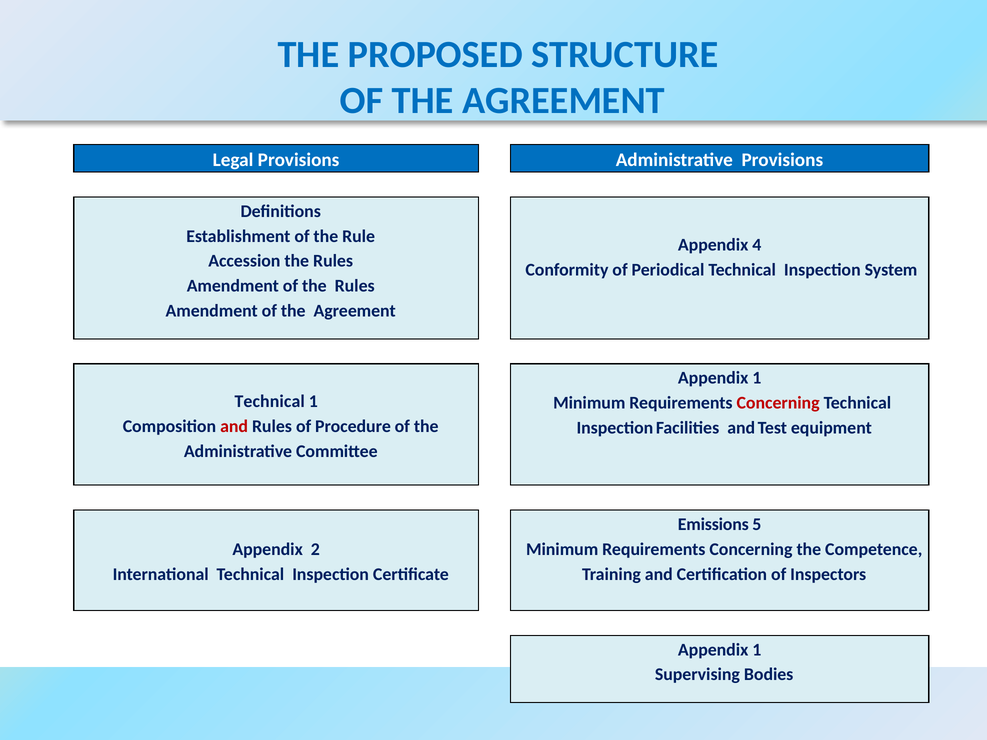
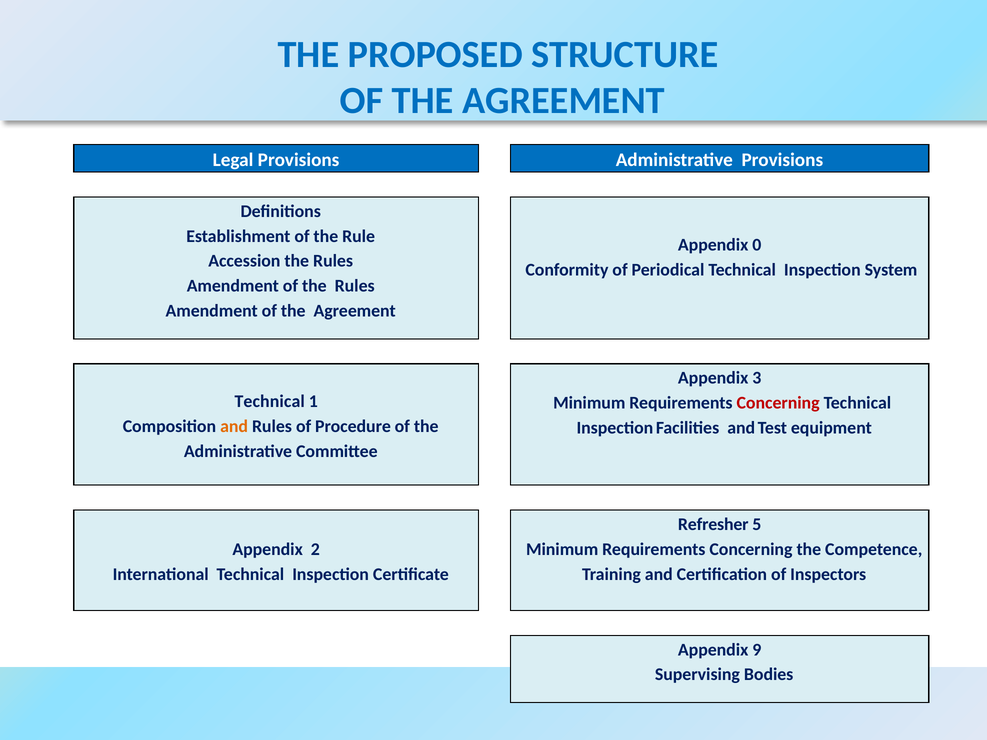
4: 4 -> 0 (757, 245)
1: 1 -> 3 (757, 378)
and colour: red -> orange (234, 426)
Emissions: Emissions -> Refresher (713, 525)
1: 1 -> 9 (757, 650)
